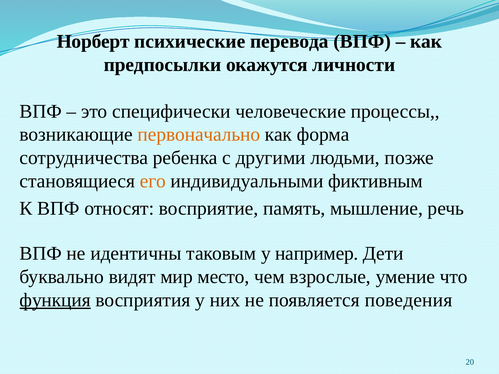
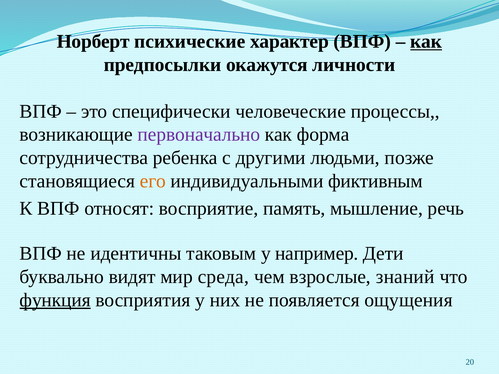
перевода: перевода -> характер (289, 41)
как underline: none -> present (426, 41)
первоначально colour: orange -> purple (199, 135)
место: место -> среда (223, 277)
умение: умение -> знаний (405, 277)
поведения: поведения -> ощущения (409, 300)
